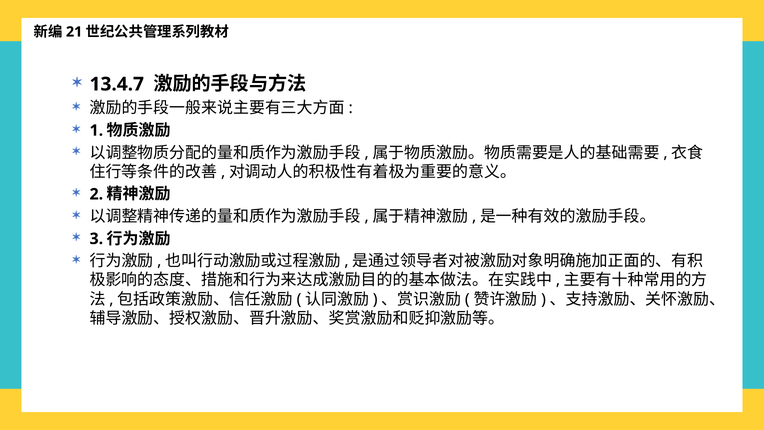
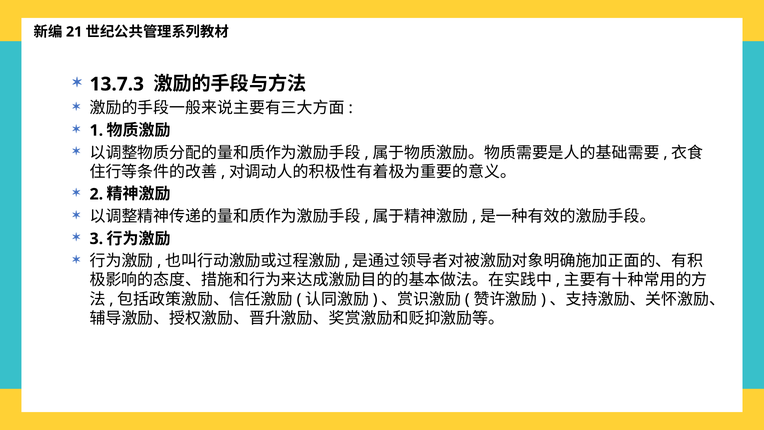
13.4.7: 13.4.7 -> 13.7.3 (117, 84)
